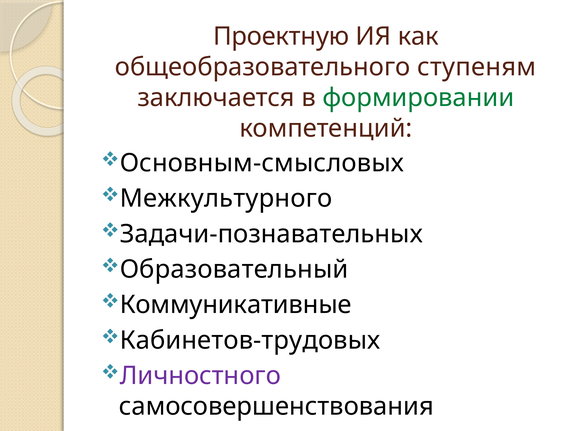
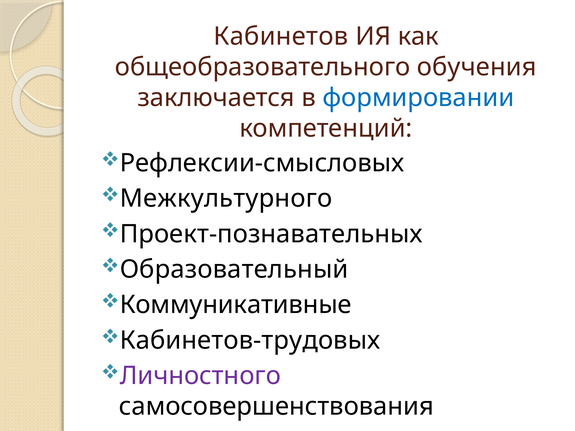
Проектную: Проектную -> Кабинетов (281, 36)
ступеням: ступеням -> обучения (477, 67)
формировании colour: green -> blue (418, 98)
Основным-смысловых: Основным-смысловых -> Рефлексии-смысловых (262, 163)
Задачи-познавательных: Задачи-познавательных -> Проект-познавательных (271, 234)
